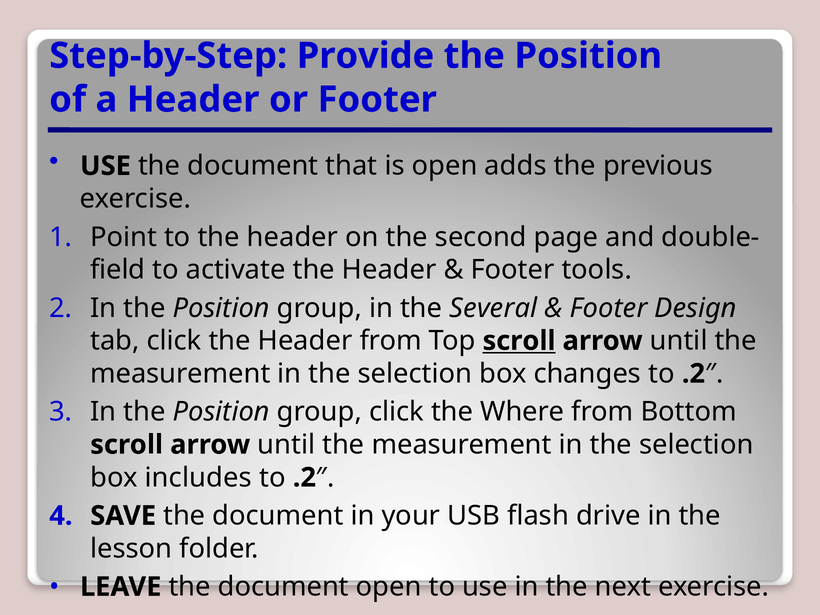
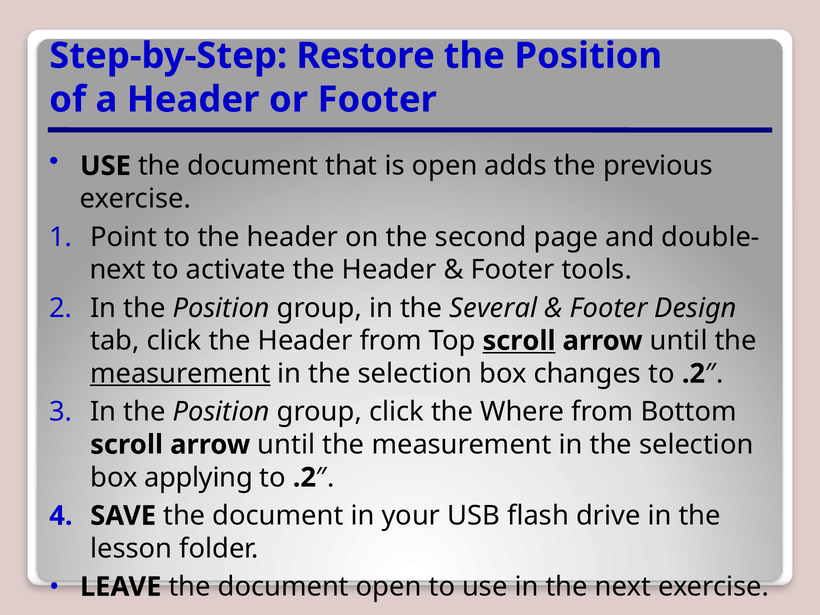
Provide: Provide -> Restore (366, 56)
field: field -> next (118, 270)
measurement underline: none -> present (180, 374)
includes: includes -> applying (198, 477)
